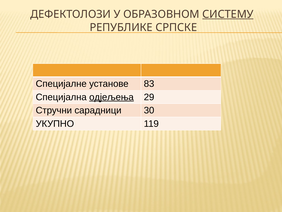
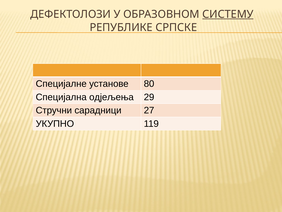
83: 83 -> 80 (149, 84)
одјељења underline: present -> none (111, 97)
30: 30 -> 27 (149, 110)
